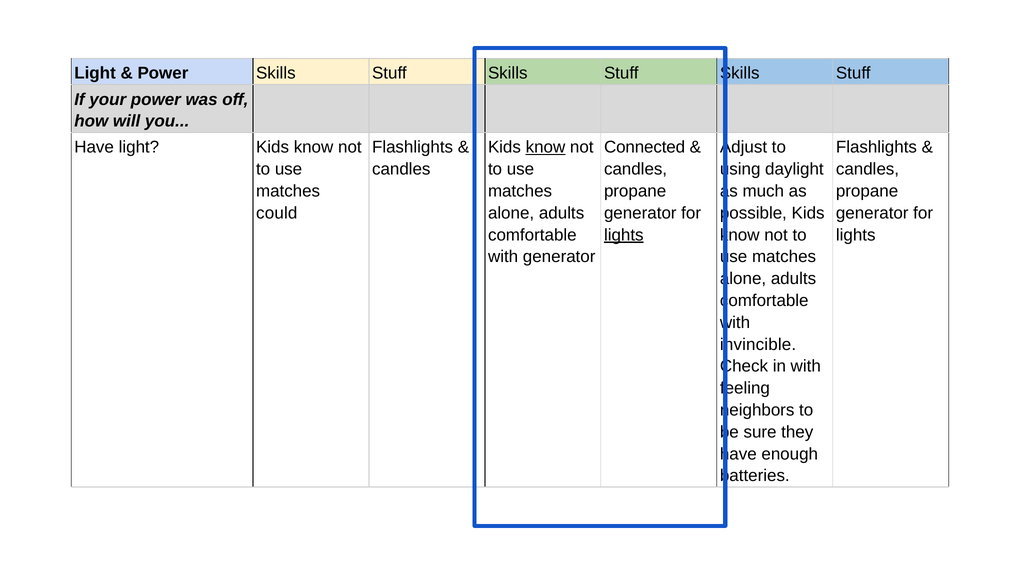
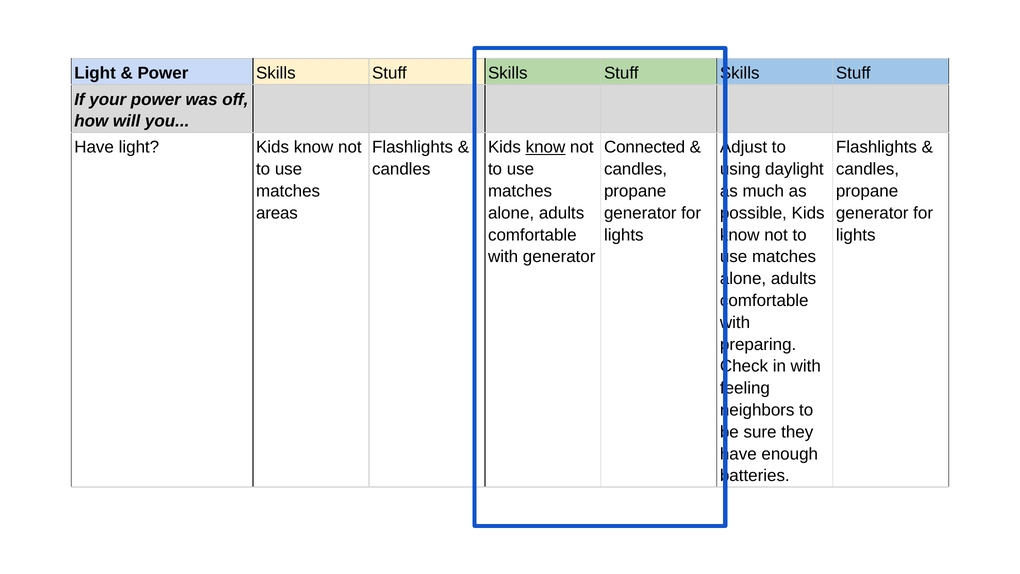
could: could -> areas (277, 213)
lights underline: present -> none (624, 235)
invincible: invincible -> preparing (758, 344)
